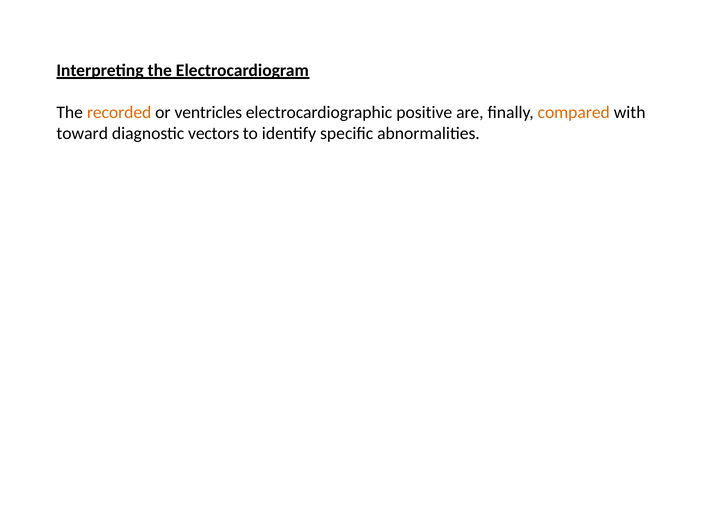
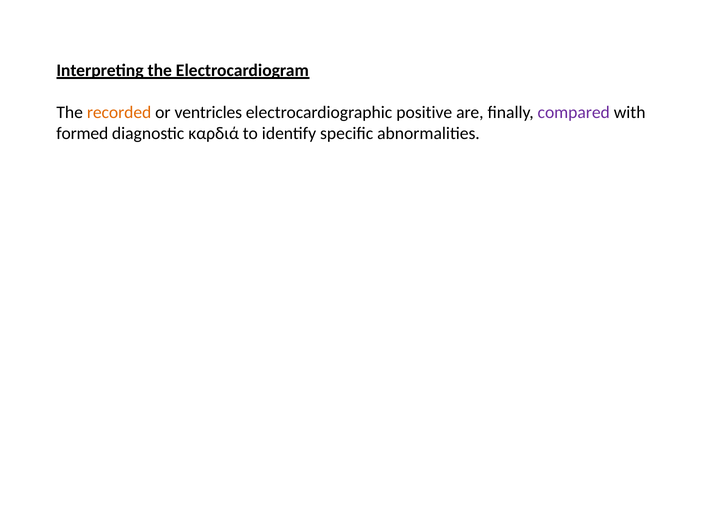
compared colour: orange -> purple (574, 112)
toward: toward -> formed (82, 134)
vectors: vectors -> καρδιά (214, 134)
